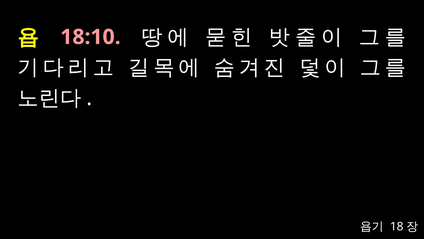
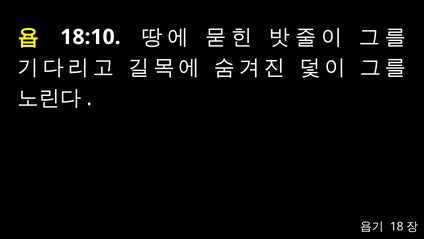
18:10 colour: pink -> white (90, 37)
